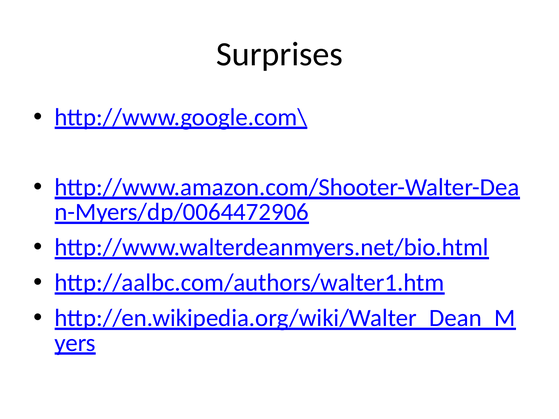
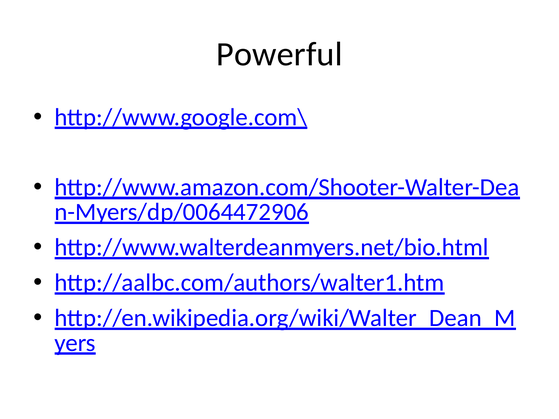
Surprises: Surprises -> Powerful (279, 54)
